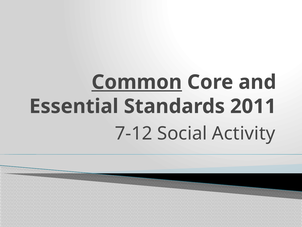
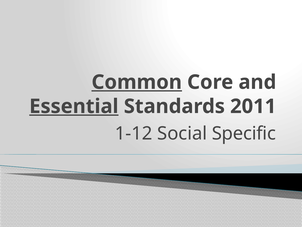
Essential underline: none -> present (74, 106)
7-12: 7-12 -> 1-12 (134, 133)
Activity: Activity -> Specific (244, 133)
